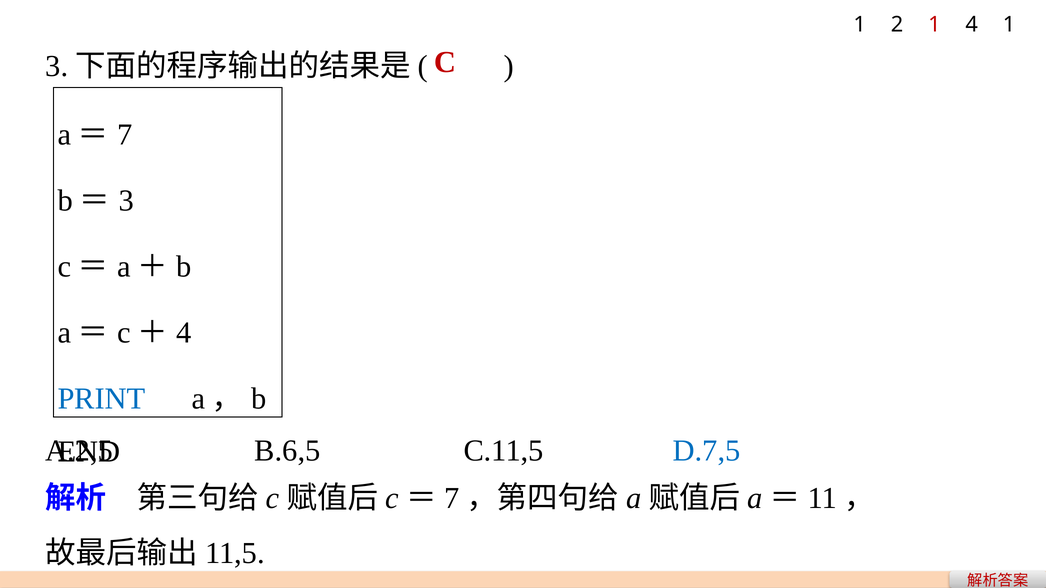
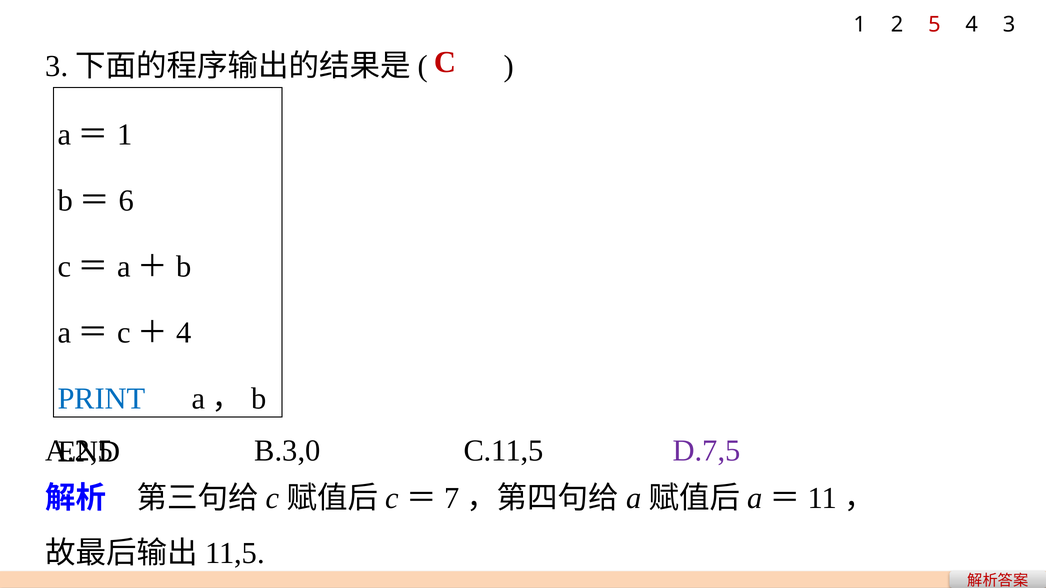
2 1: 1 -> 5 (934, 25)
4 1: 1 -> 3 (1009, 25)
7: 7 -> 1 (125, 135)
3: 3 -> 6 (126, 201)
B.6,5: B.6,5 -> B.3,0 (287, 451)
D.7,5 colour: blue -> purple (707, 451)
